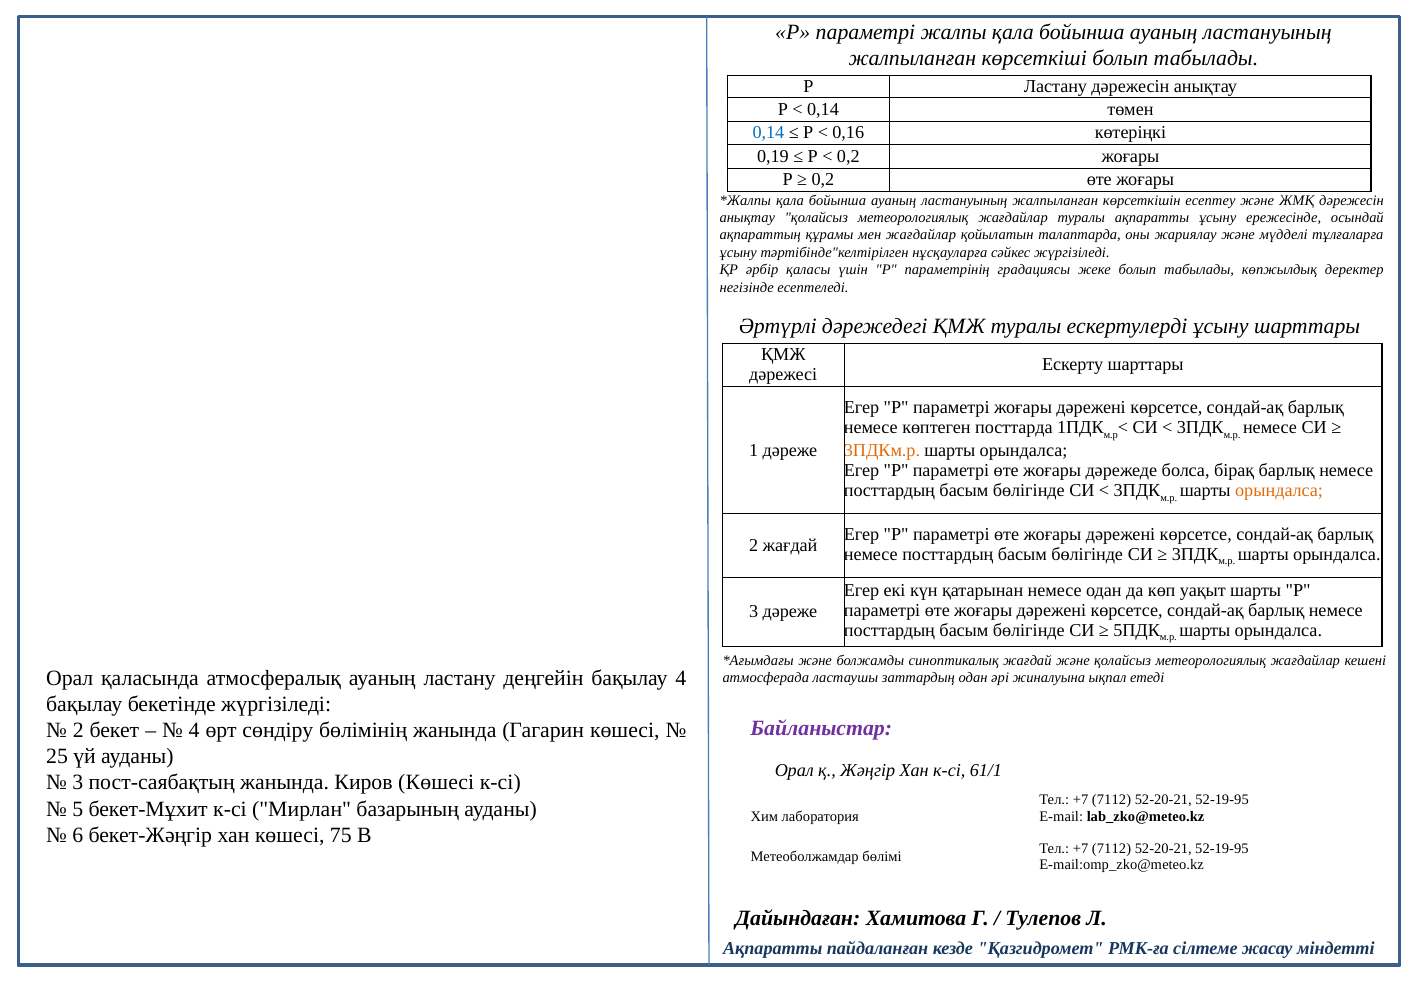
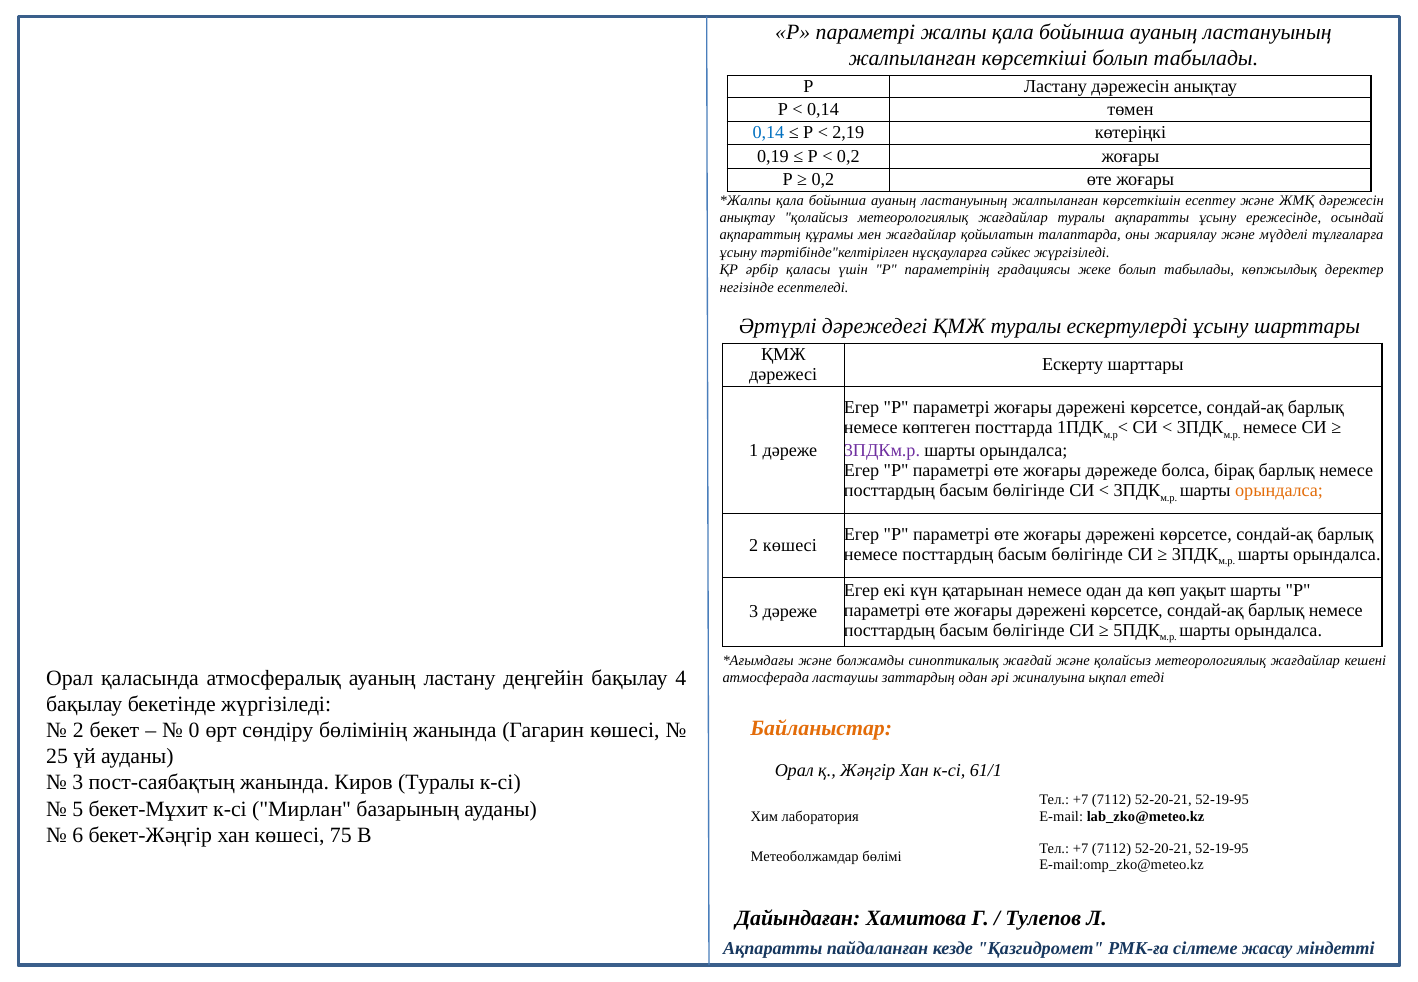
0,16: 0,16 -> 2,19 (848, 133)
3ПДКм.р colour: orange -> purple (882, 450)
2 жағдай: жағдай -> көшесі (790, 546)
Байланыстар colour: purple -> orange (821, 728)
4: 4 -> 0 (194, 730)
Киров Көшесі: Көшесі -> Туралы (436, 782)
